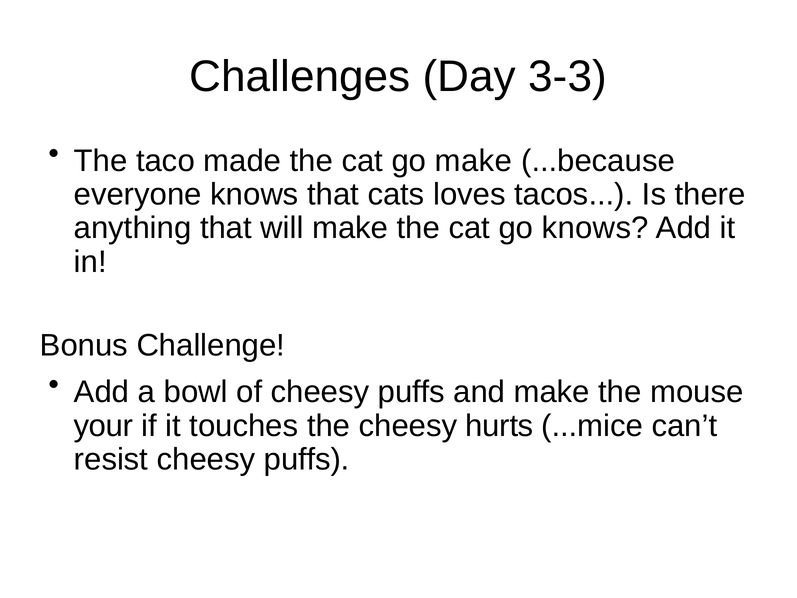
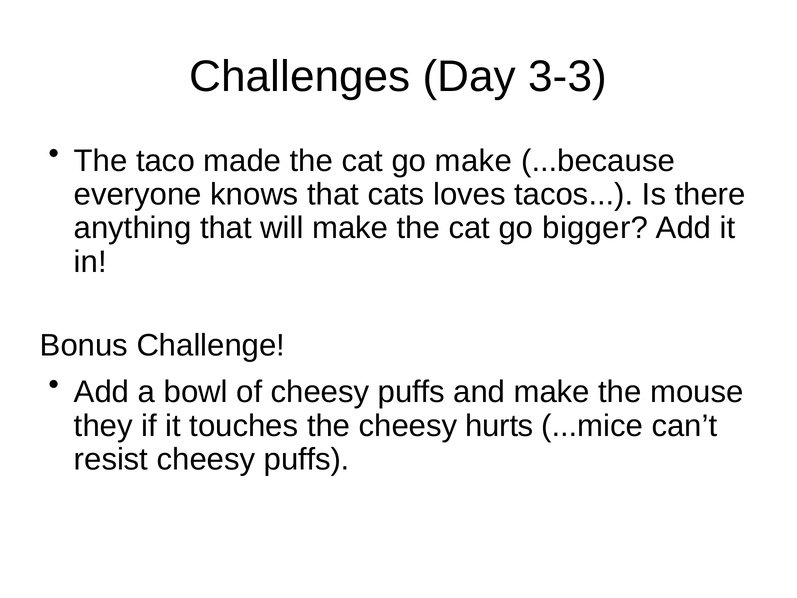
go knows: knows -> bigger (595, 228)
your: your -> they (103, 426)
